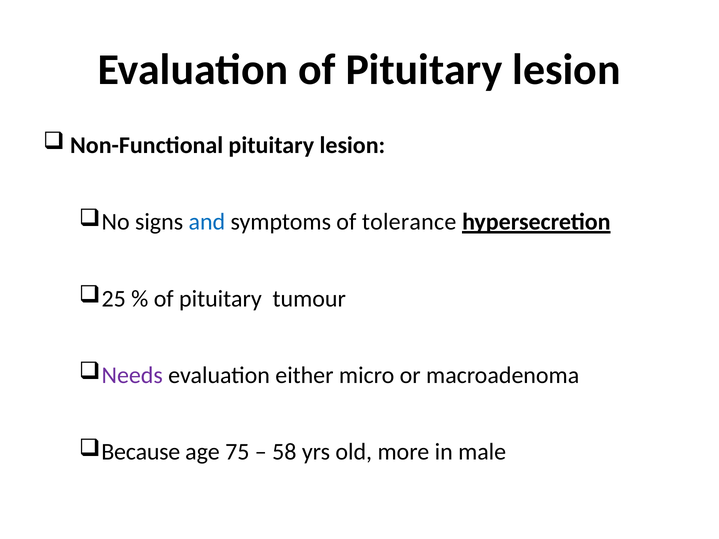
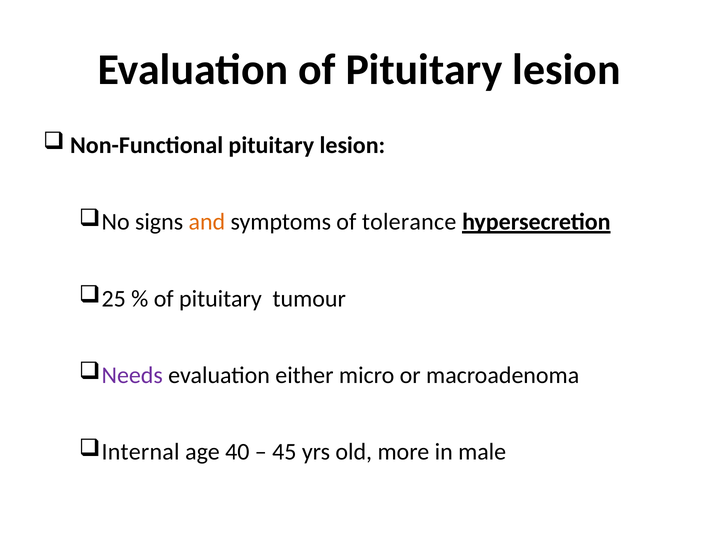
and colour: blue -> orange (207, 222)
Because: Because -> Internal (141, 452)
75: 75 -> 40 (237, 452)
58: 58 -> 45 (284, 452)
